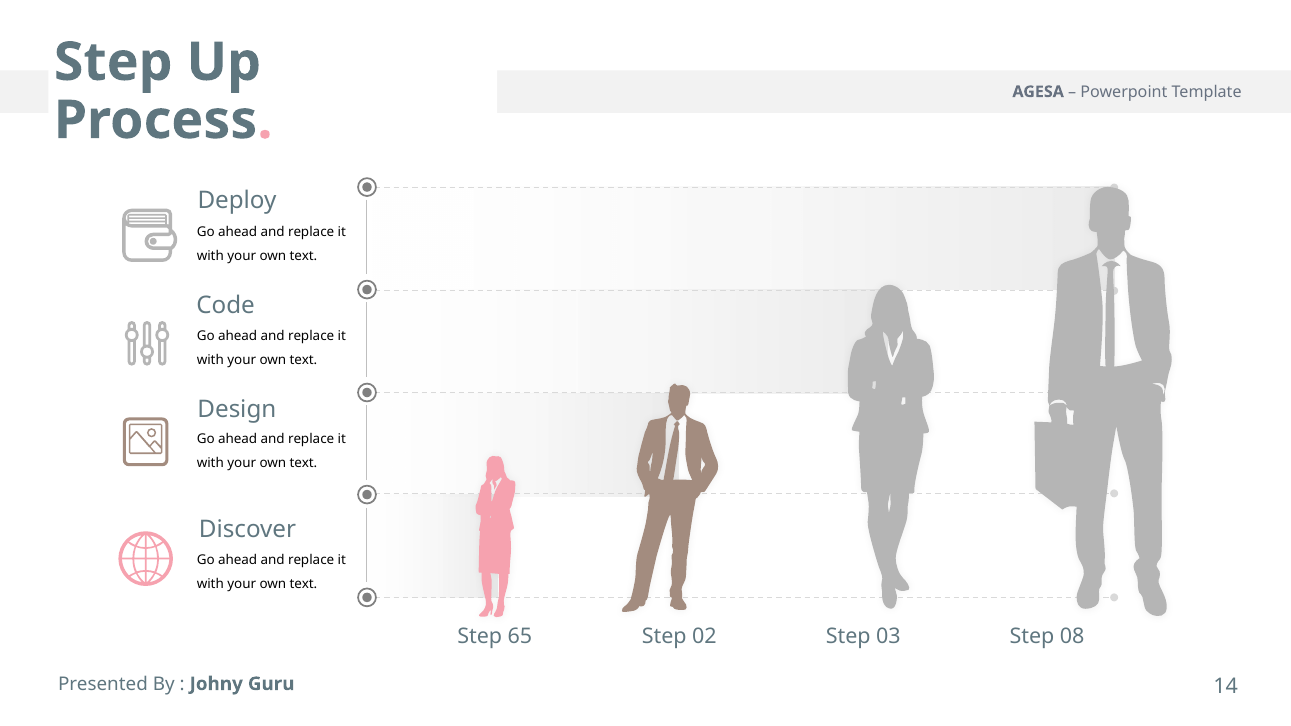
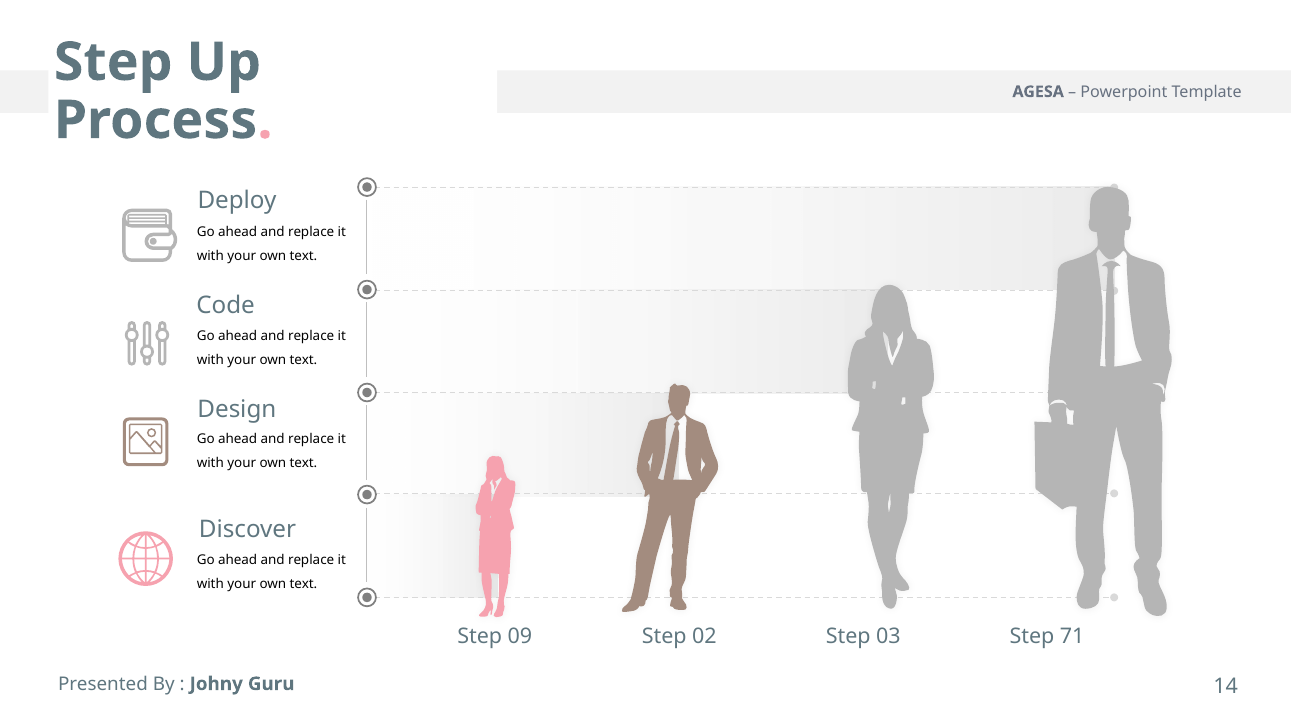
65: 65 -> 09 (520, 637)
08: 08 -> 71 (1072, 637)
